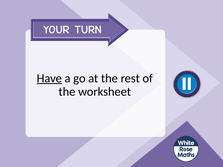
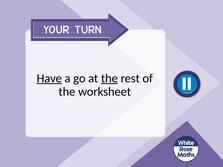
the underline: none -> present (109, 78)
